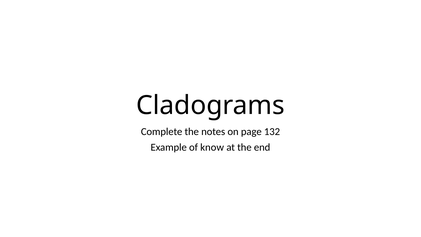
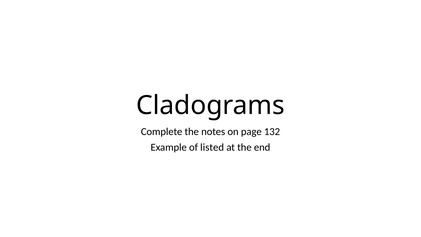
know: know -> listed (212, 147)
